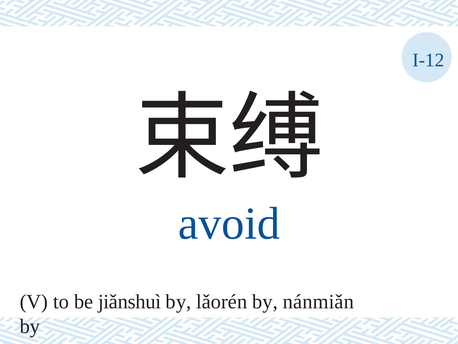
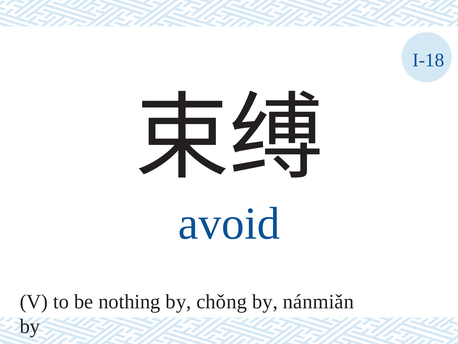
I-12: I-12 -> I-18 (428, 60)
jiǎnshuì: jiǎnshuì -> nothing (129, 301)
lǎorén: lǎorén -> chǒng (222, 301)
